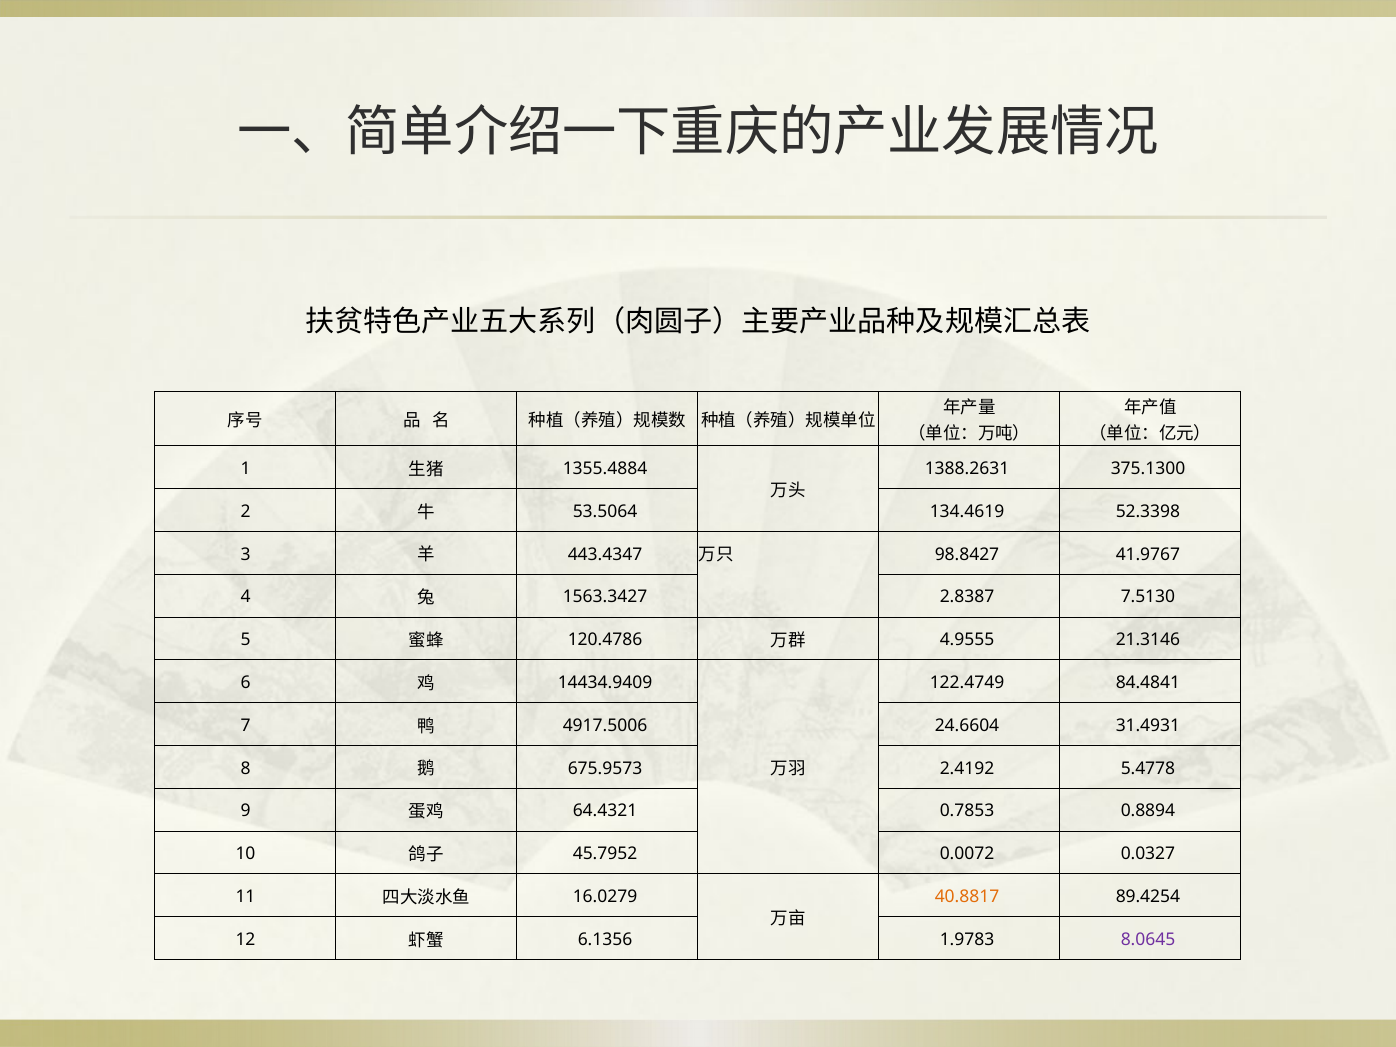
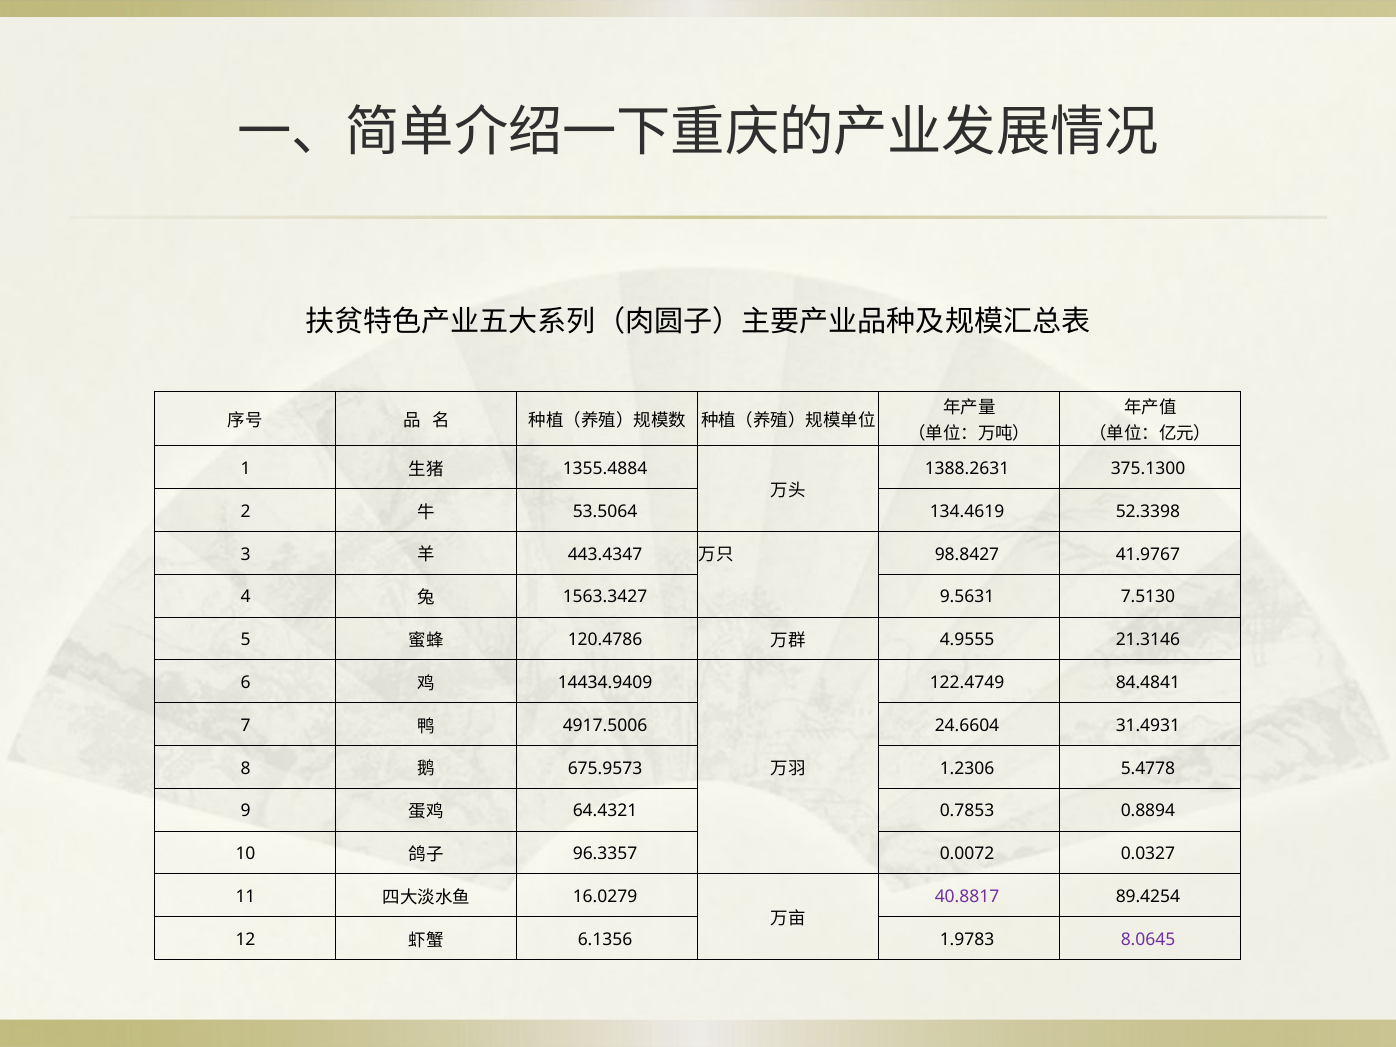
2.8387: 2.8387 -> 9.5631 (967, 597)
2.4192: 2.4192 -> 1.2306 (967, 768)
45.7952: 45.7952 -> 96.3357 (605, 854)
40.8817 colour: orange -> purple (967, 897)
